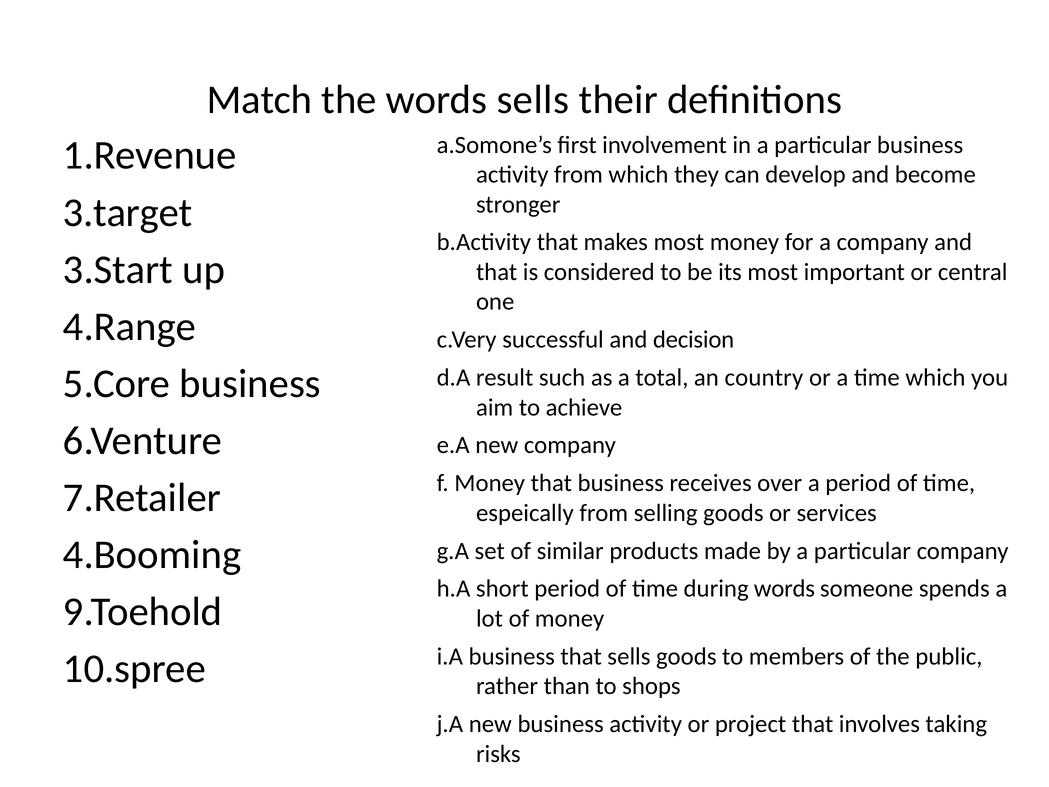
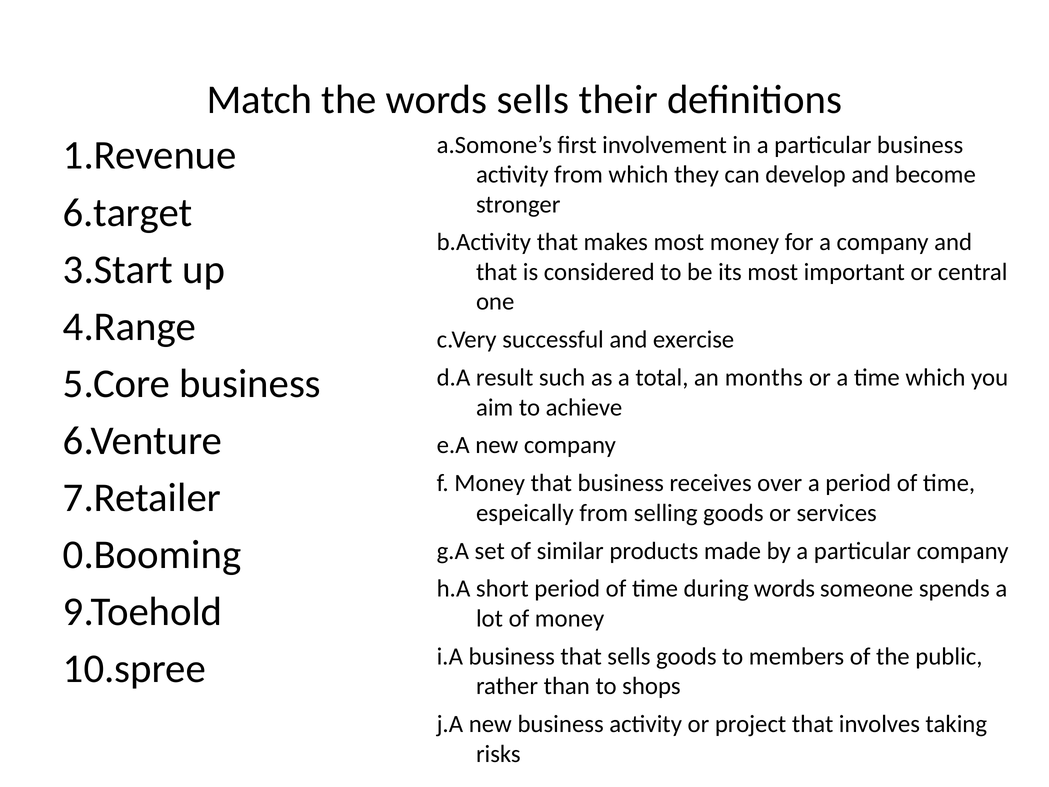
3.target: 3.target -> 6.target (128, 212)
decision: decision -> exercise (694, 340)
country: country -> months (764, 377)
4.Booming: 4.Booming -> 0.Booming (152, 555)
